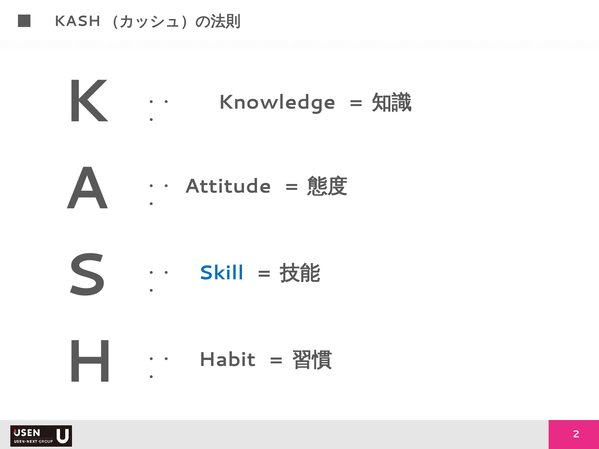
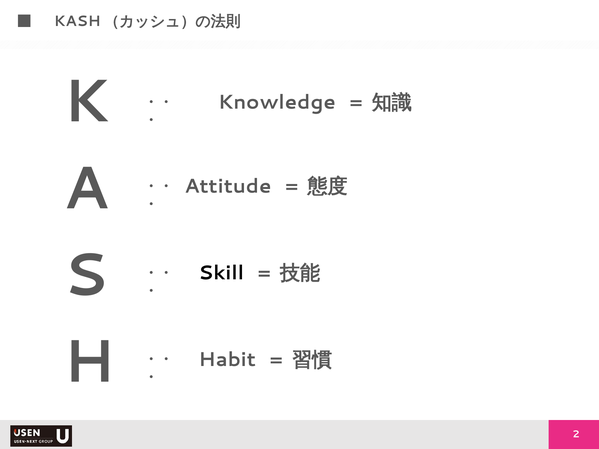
Skill colour: blue -> black (221, 273)
